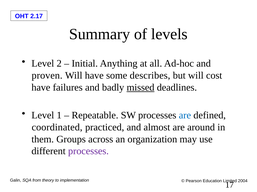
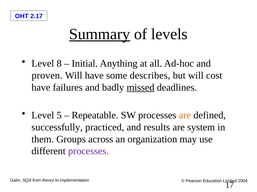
Summary underline: none -> present (100, 34)
2: 2 -> 8 (59, 64)
1: 1 -> 5 (59, 116)
are colour: blue -> orange (185, 116)
coordinated: coordinated -> successfully (57, 128)
almost: almost -> results (157, 128)
around: around -> system (201, 128)
